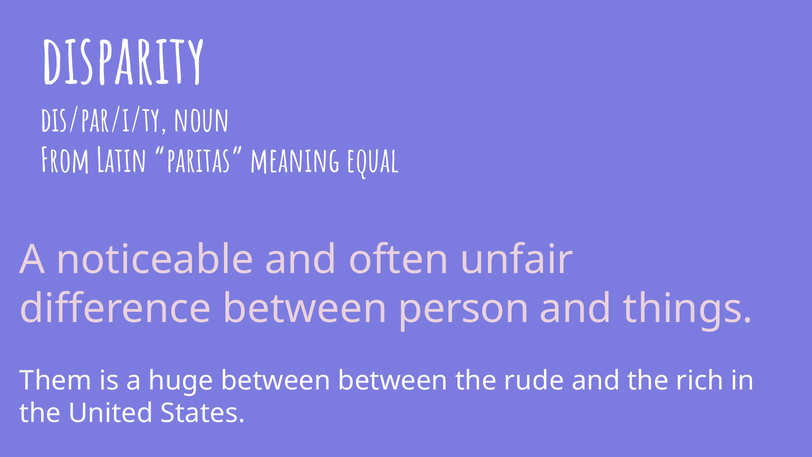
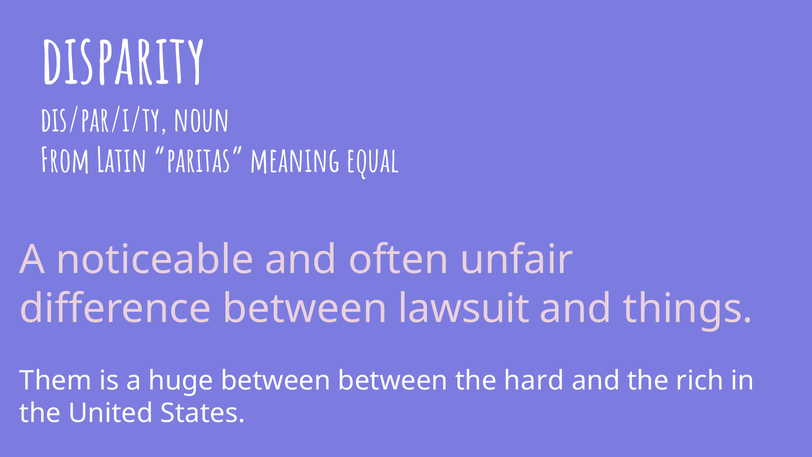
person: person -> lawsuit (464, 309)
rude: rude -> hard (534, 381)
